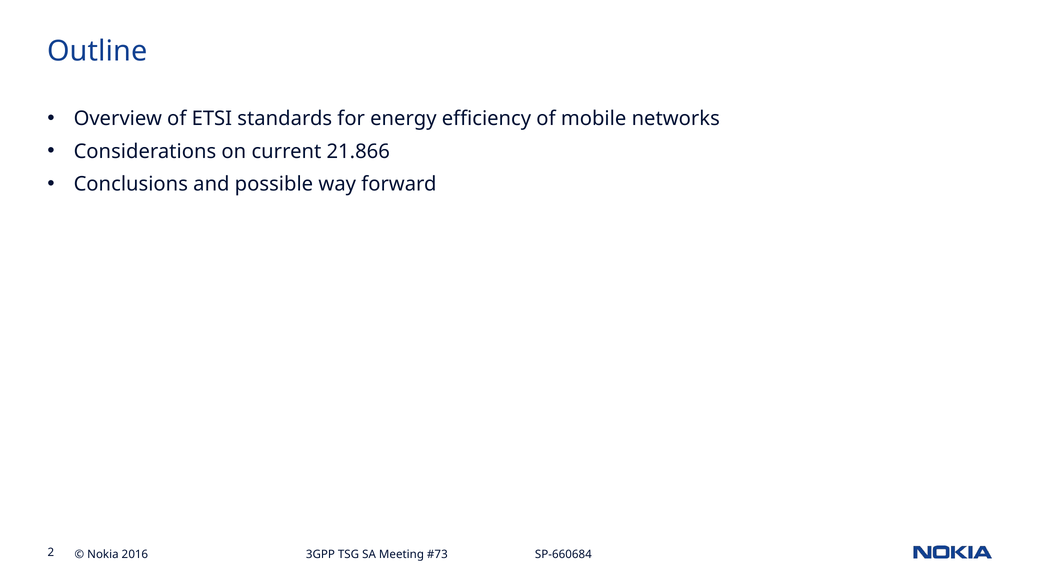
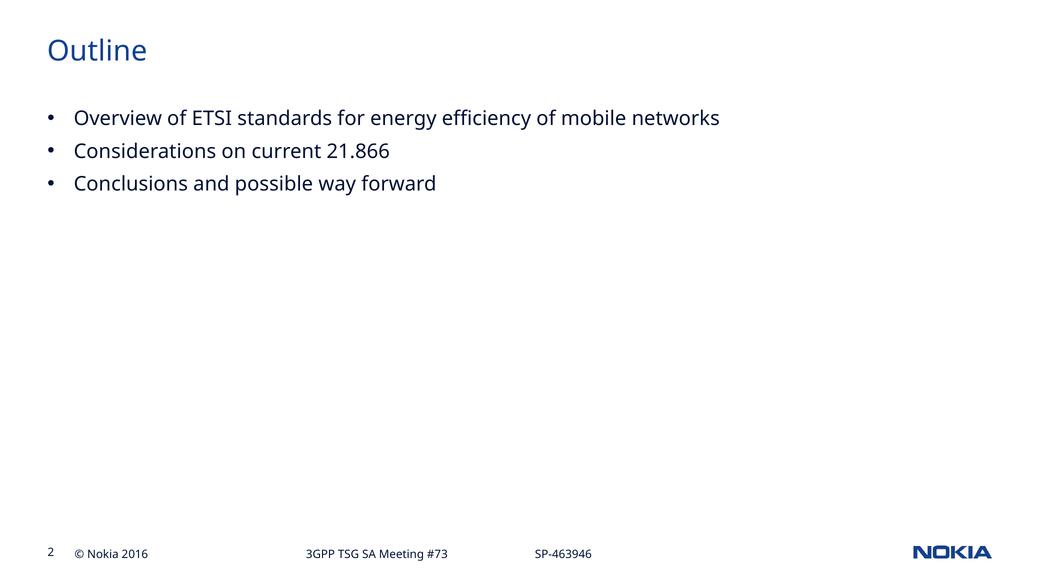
SP-660684: SP-660684 -> SP-463946 (563, 555)
